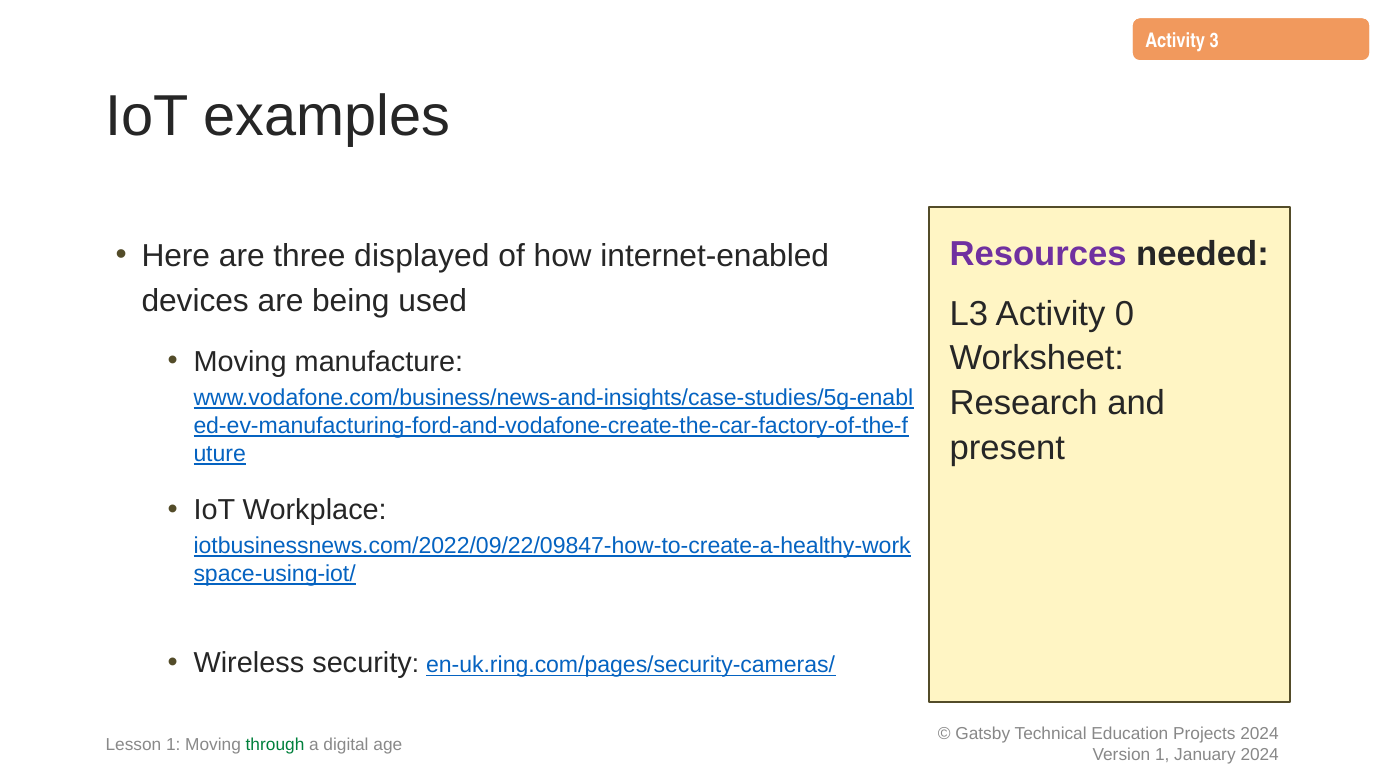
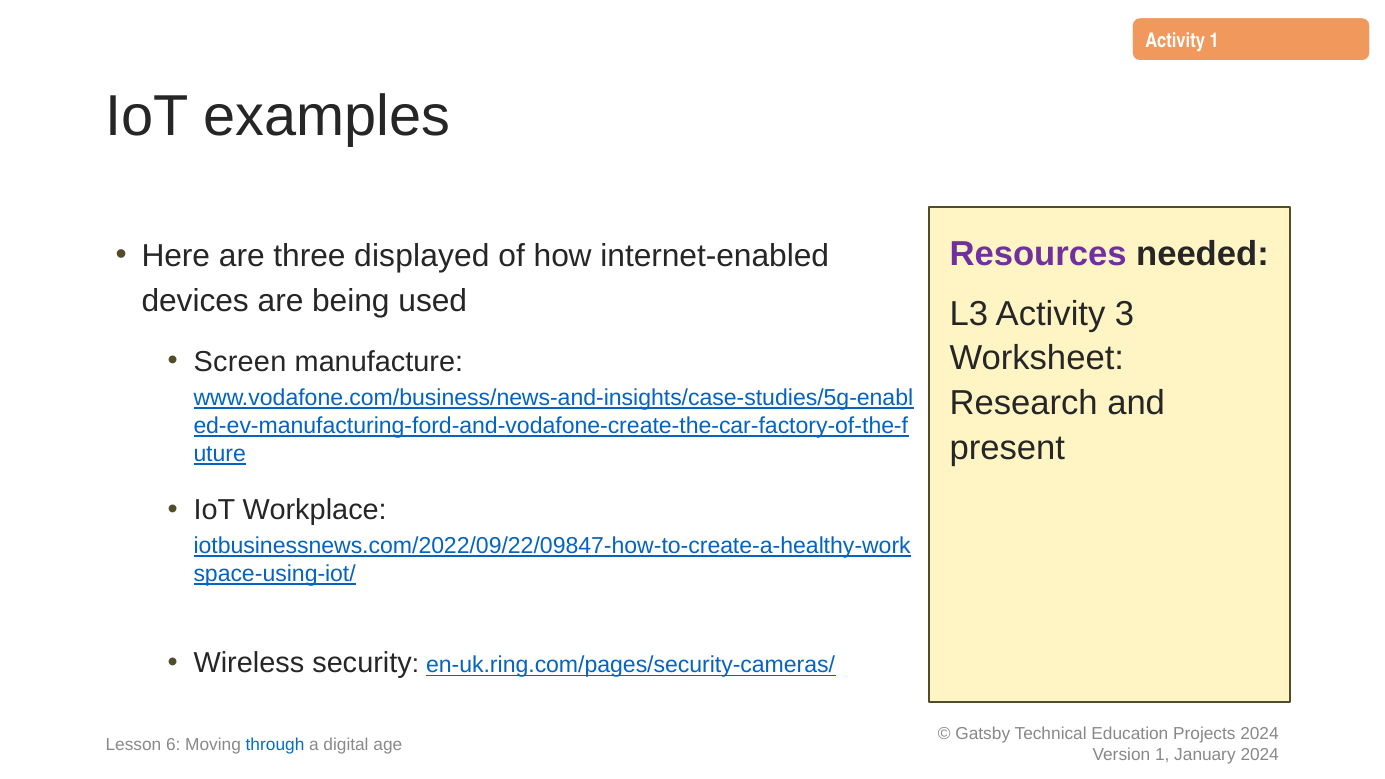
Activity 3: 3 -> 1 (1214, 41)
0: 0 -> 3 (1125, 314)
Moving: Moving -> Screen (240, 362)
Lesson 1: 1 -> 6 (173, 745)
through colour: green -> blue (275, 745)
